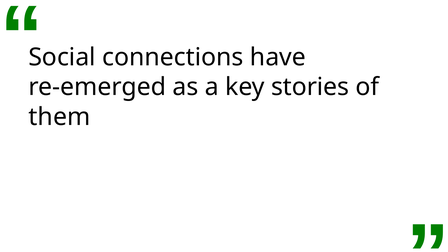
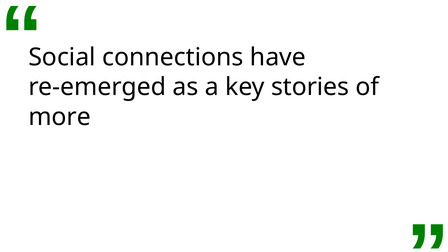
them: them -> more (60, 117)
